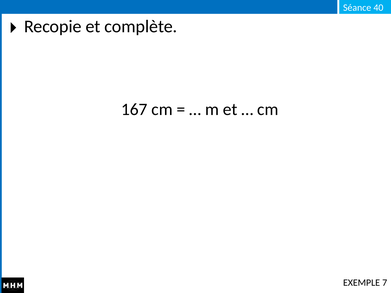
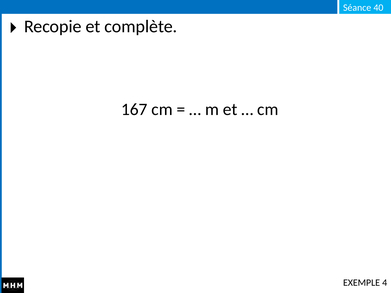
7: 7 -> 4 (385, 283)
